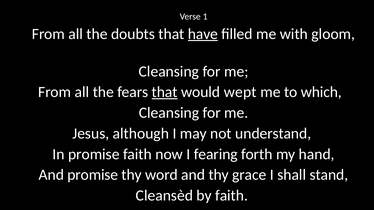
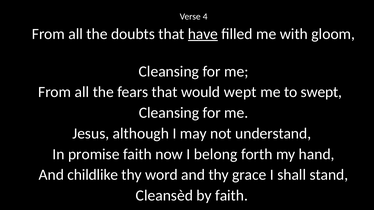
1: 1 -> 4 (205, 17)
that underline: present -> none (165, 92)
which: which -> swept (321, 92)
fearing: fearing -> belong (216, 154)
And promise: promise -> childlike (93, 175)
